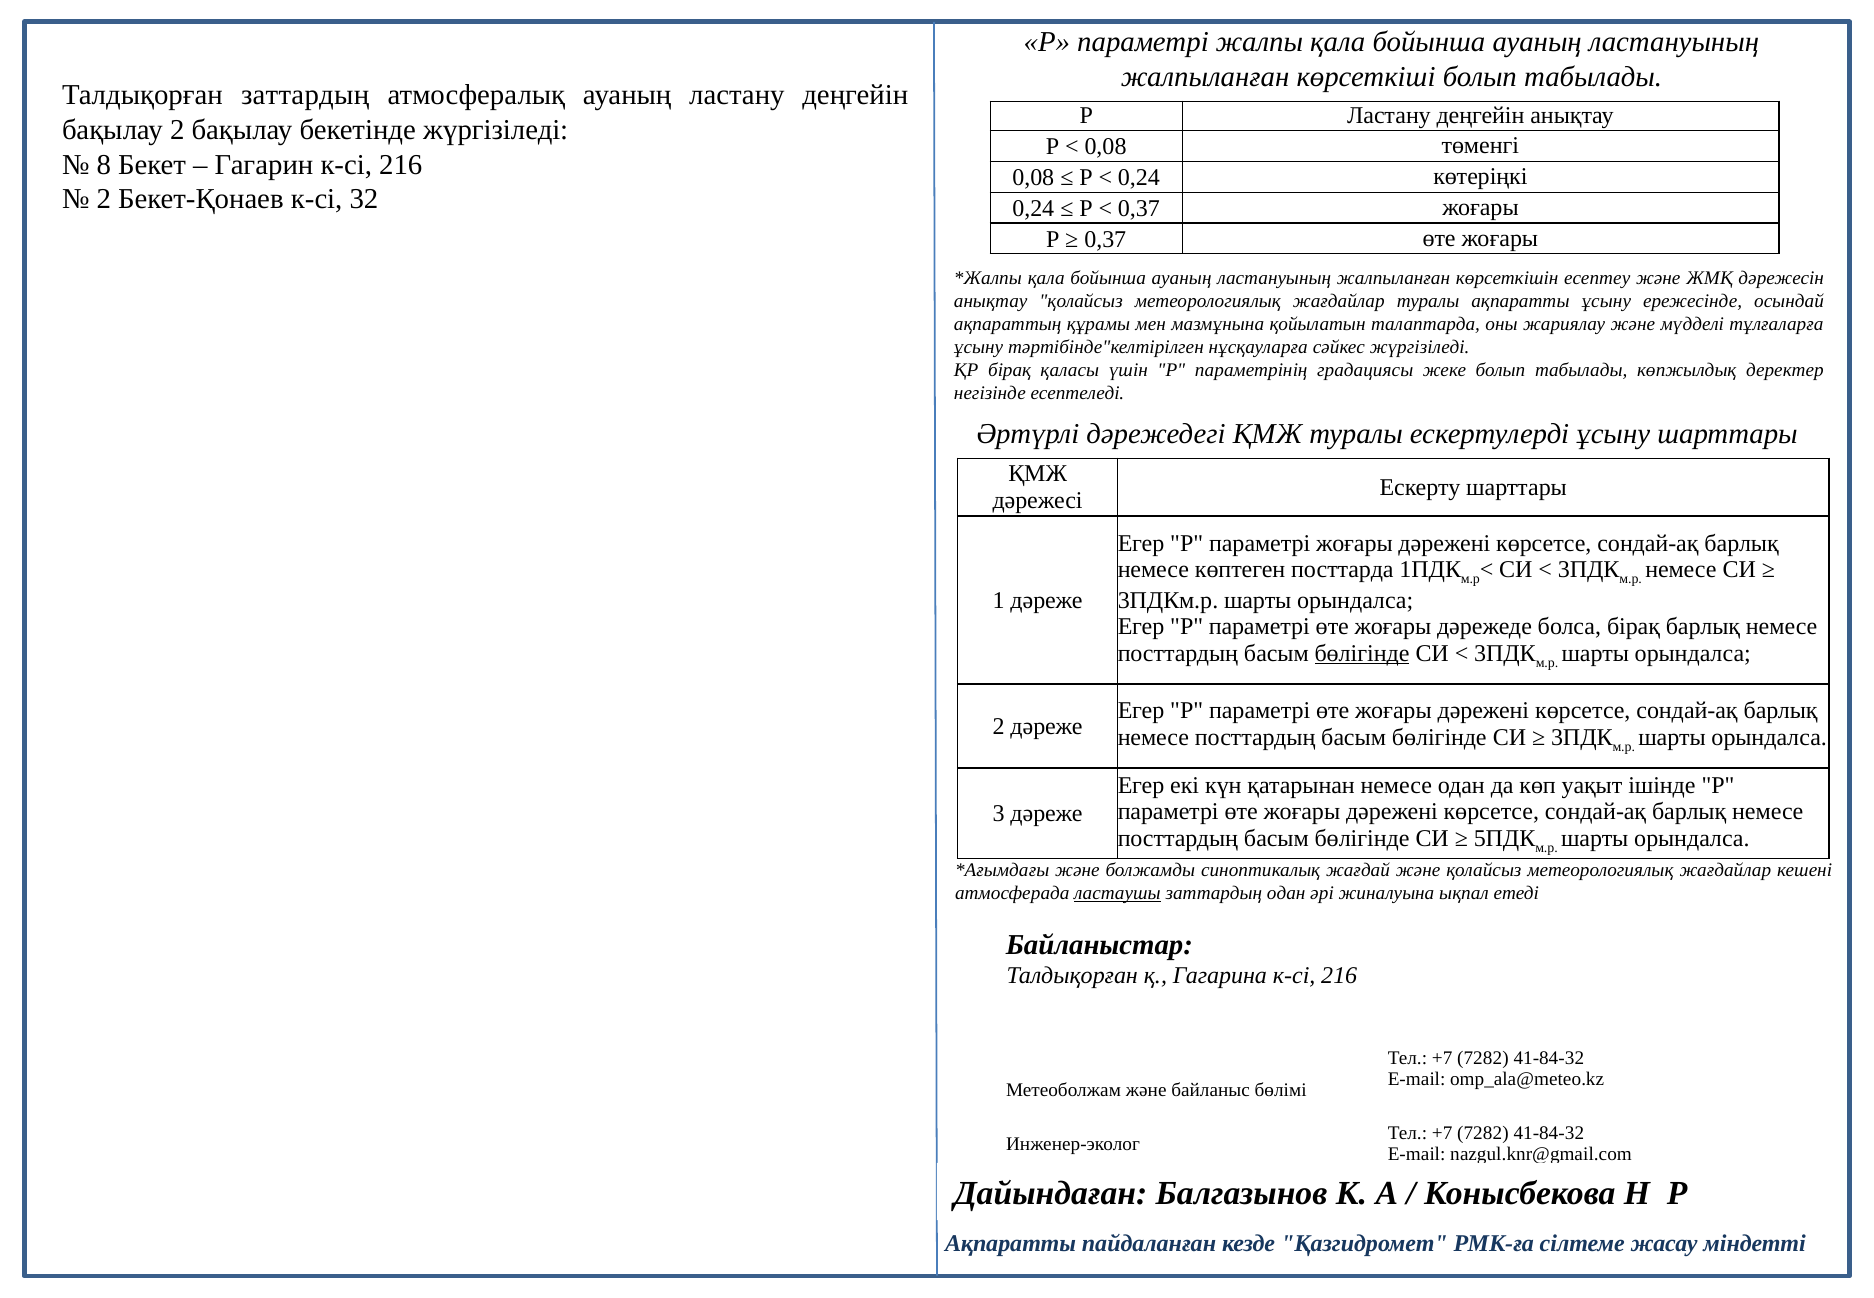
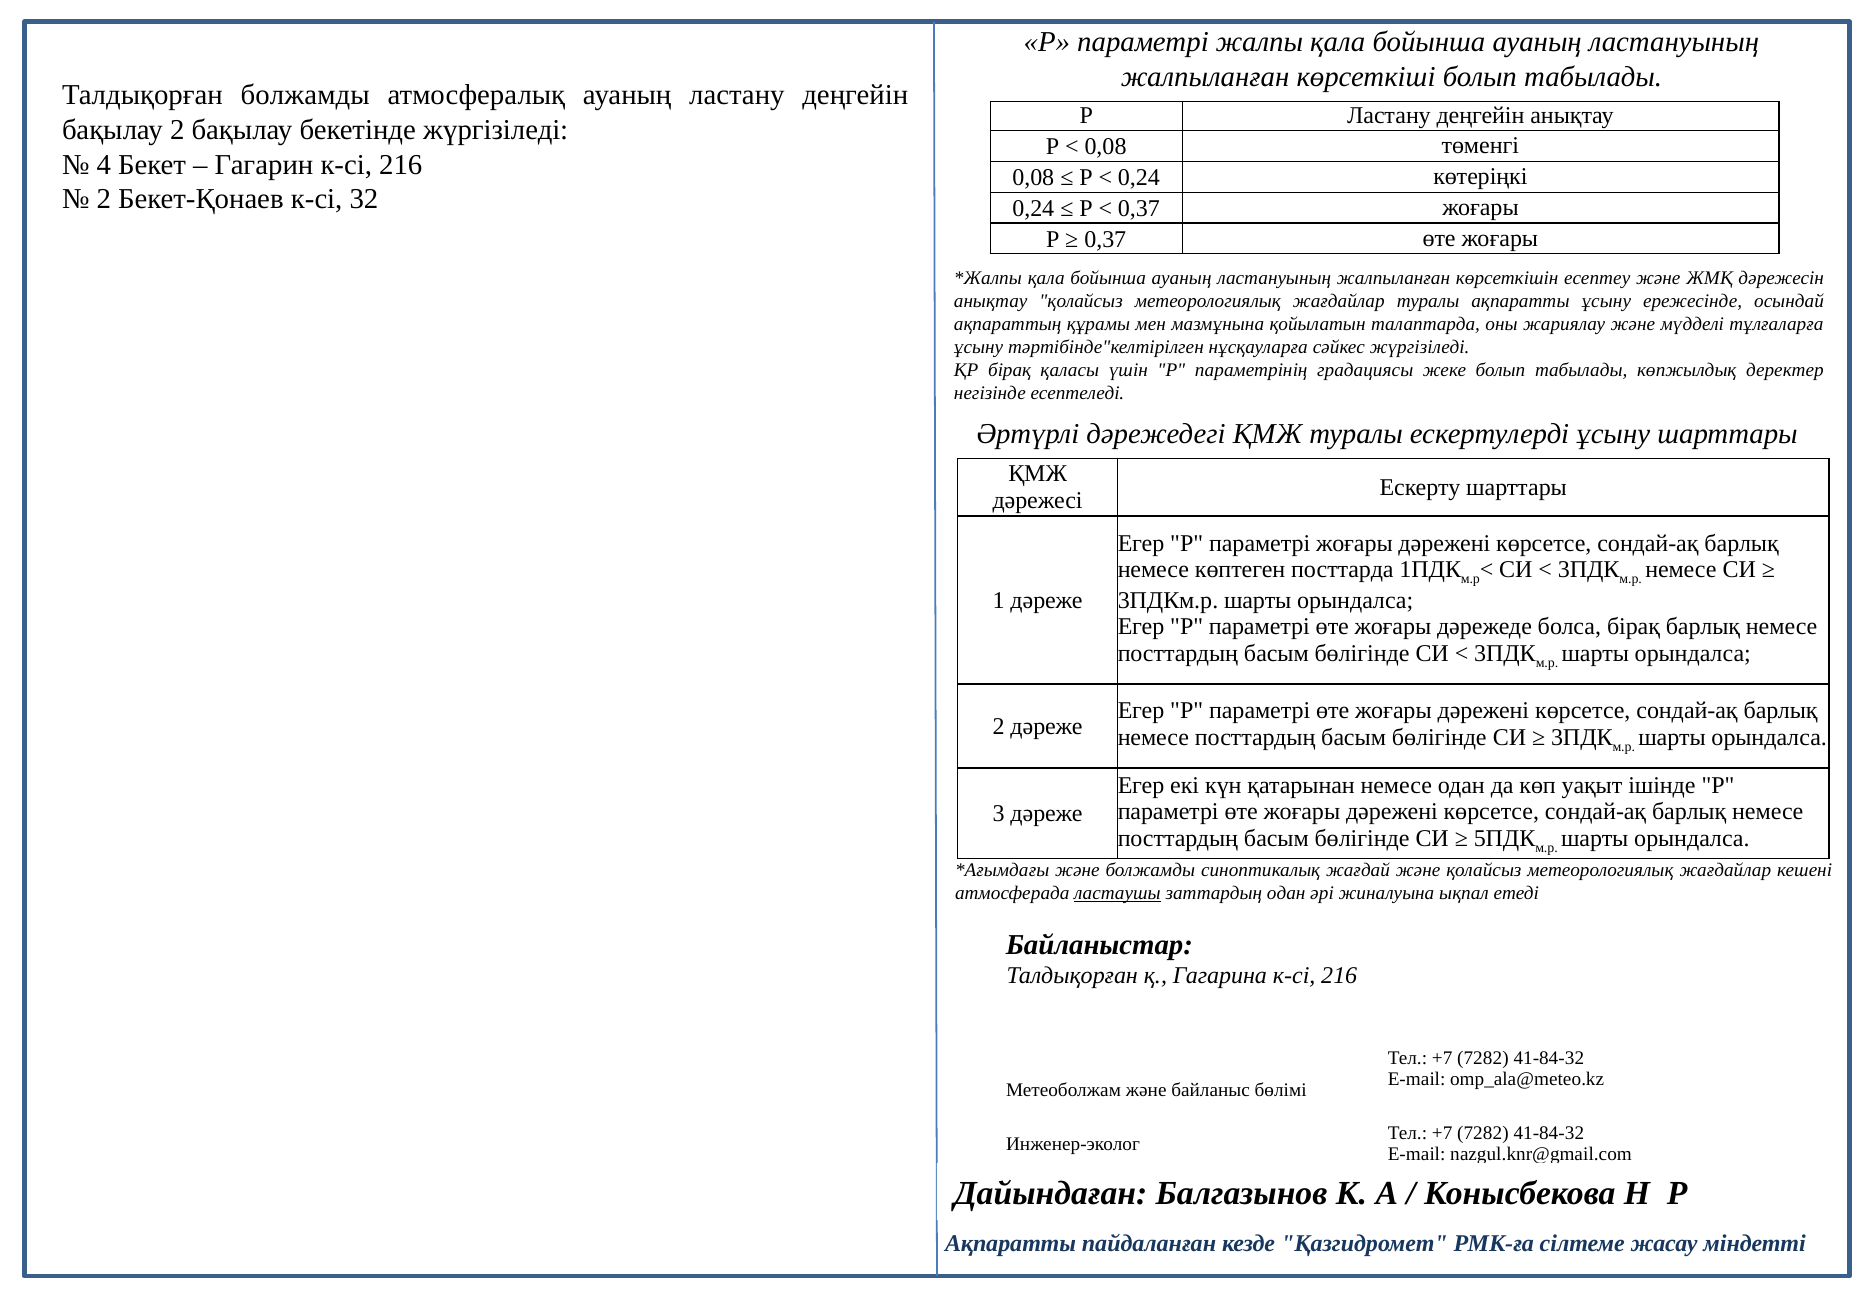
Талдықорған заттардың: заттардың -> болжамды (305, 95)
8: 8 -> 4 (104, 164)
бөлігінде underline: present -> none (1362, 653)
